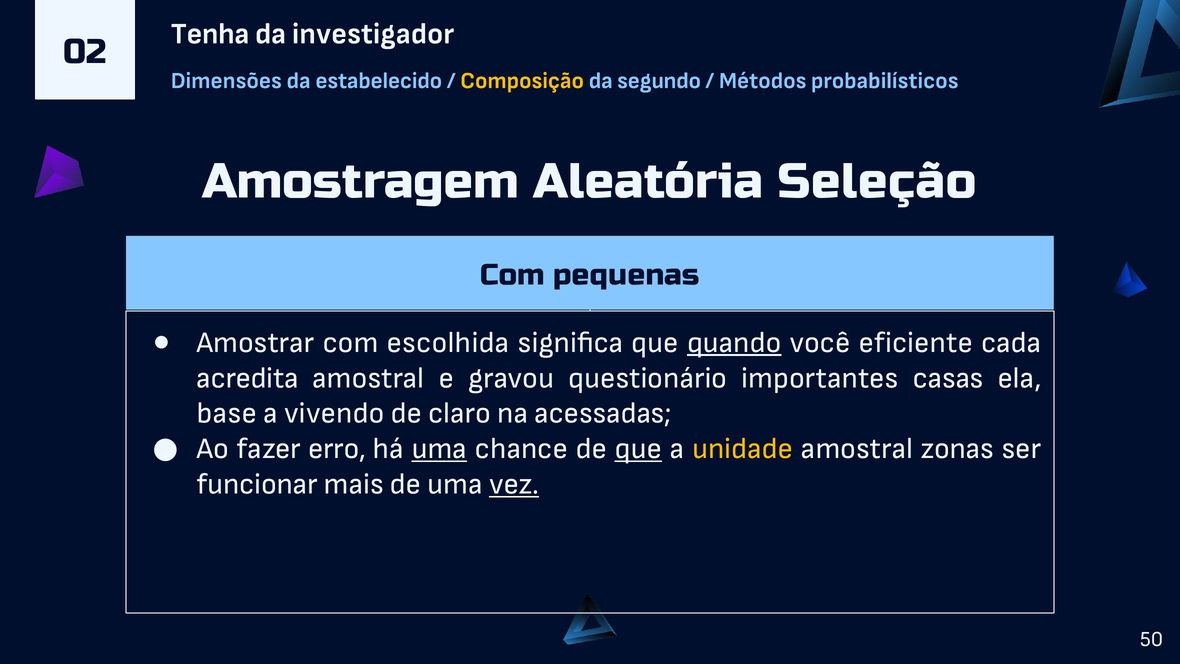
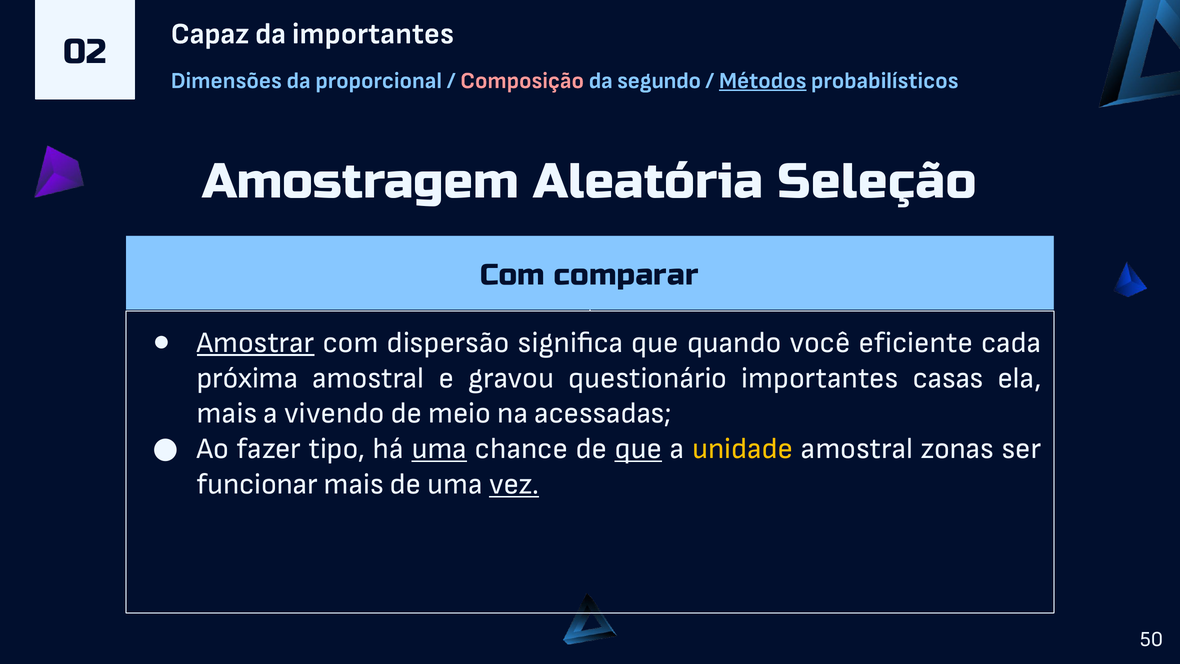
Tenha: Tenha -> Capaz (210, 34)
da investigador: investigador -> importantes (373, 34)
estabelecido: estabelecido -> proporcional (379, 80)
Composição colour: yellow -> pink (522, 80)
Métodos underline: none -> present (763, 80)
pequenas: pequenas -> comparar (626, 275)
Amostrar underline: none -> present (256, 342)
escolhida: escolhida -> dispersão (448, 342)
quando underline: present -> none (734, 342)
acredita: acredita -> próxima (247, 378)
base: base -> mais (227, 413)
claro: claro -> meio (460, 413)
erro: erro -> tipo (337, 449)
